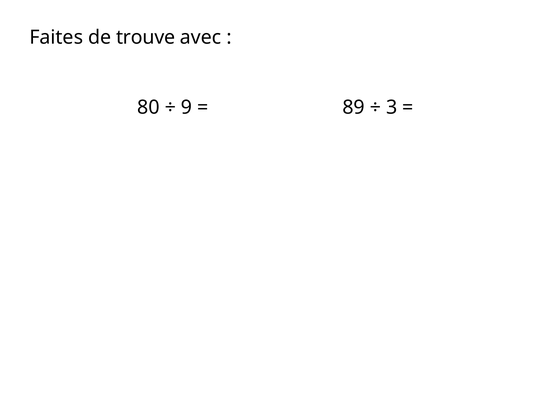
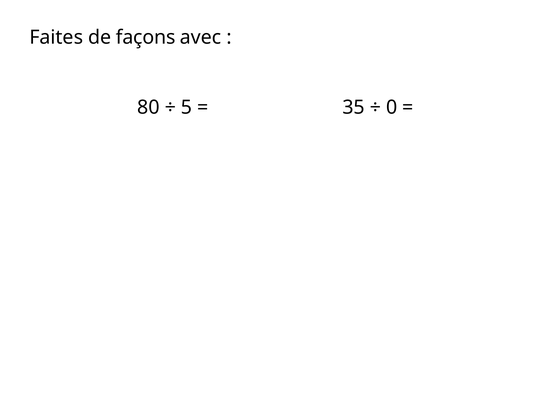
trouve: trouve -> façons (146, 37)
9: 9 -> 5 (187, 107)
89: 89 -> 35 (354, 107)
3: 3 -> 0 (392, 107)
